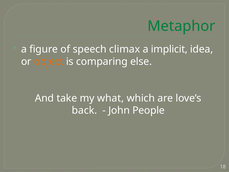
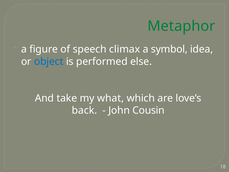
implicit: implicit -> symbol (169, 49)
object colour: orange -> blue (49, 61)
comparing: comparing -> performed (102, 61)
People: People -> Cousin (149, 110)
